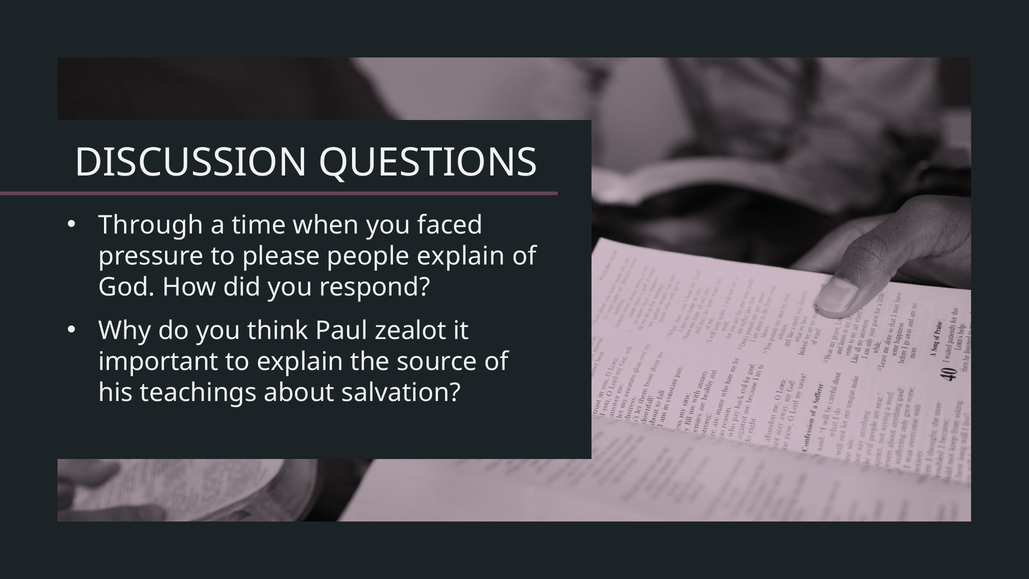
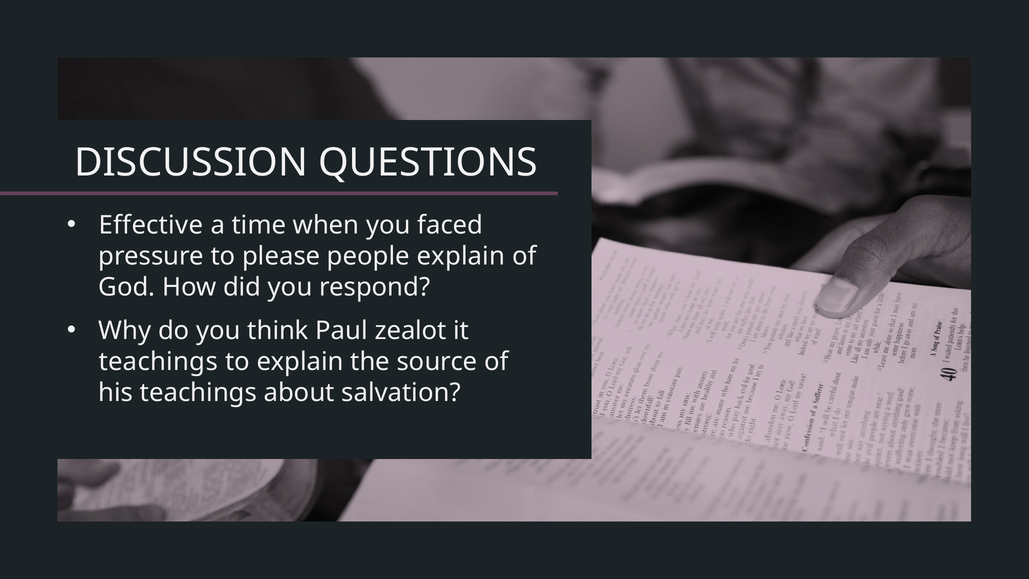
Through: Through -> Effective (151, 225)
important: important -> teachings (158, 362)
